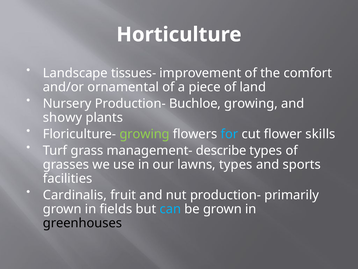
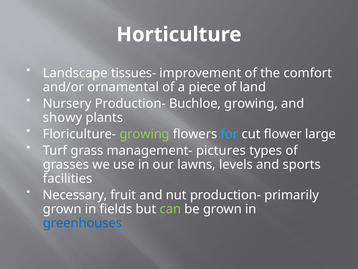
skills: skills -> large (321, 134)
describe: describe -> pictures (221, 150)
lawns types: types -> levels (236, 164)
Cardinalis: Cardinalis -> Necessary (75, 195)
can colour: light blue -> light green (170, 209)
greenhouses colour: black -> blue (82, 223)
